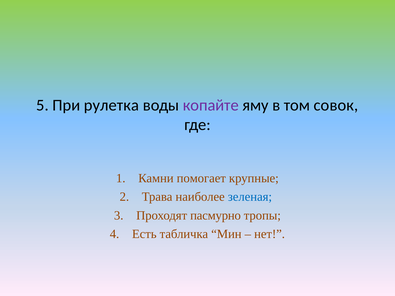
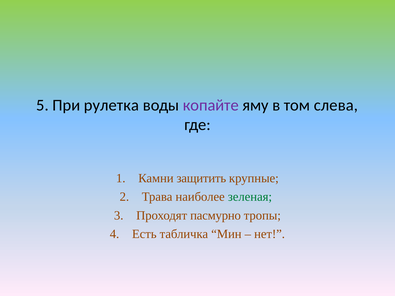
совок: совок -> слева (336, 105)
помогает: помогает -> защитить (201, 178)
зеленая colour: blue -> green (250, 197)
